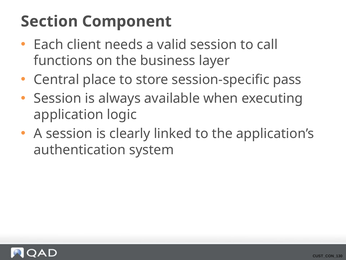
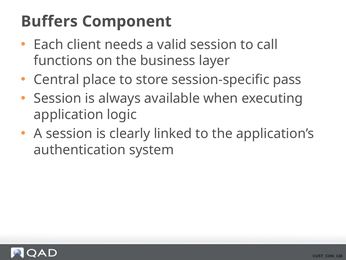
Section: Section -> Buffers (49, 21)
